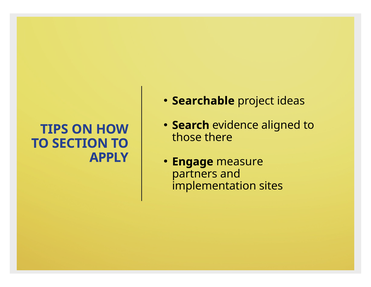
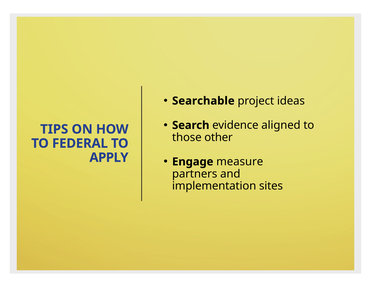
there: there -> other (219, 137)
SECTION: SECTION -> FEDERAL (80, 143)
